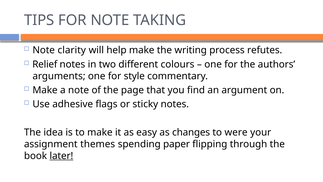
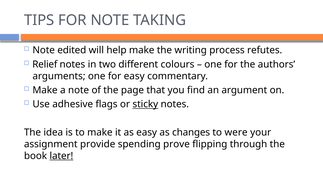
clarity: clarity -> edited (72, 50)
for style: style -> easy (134, 76)
sticky underline: none -> present (145, 104)
themes: themes -> provide (98, 144)
paper: paper -> prove (176, 144)
